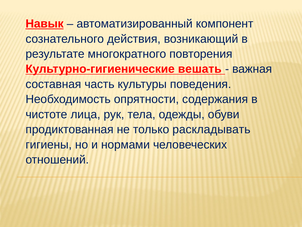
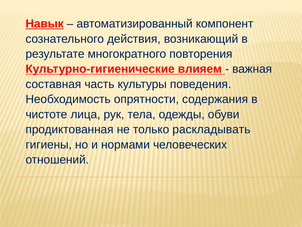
вешать: вешать -> влияем (200, 69)
